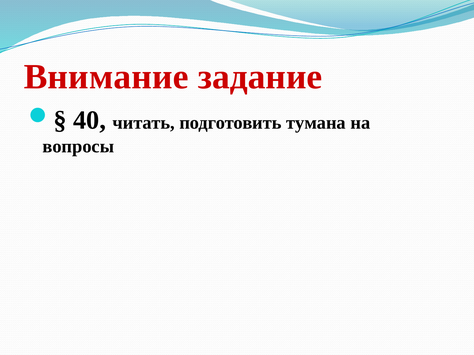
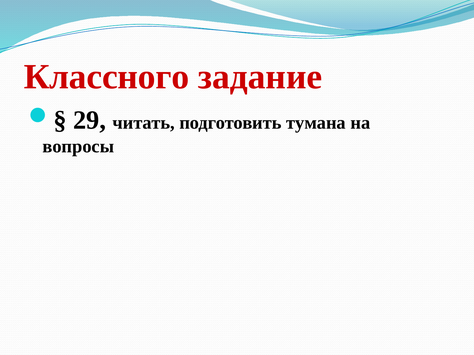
Внимание: Внимание -> Классного (106, 77)
40: 40 -> 29 (90, 120)
